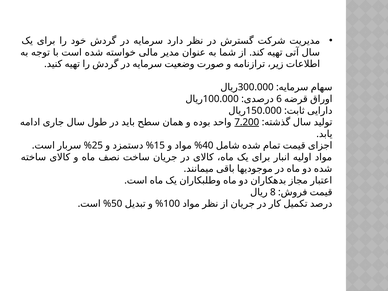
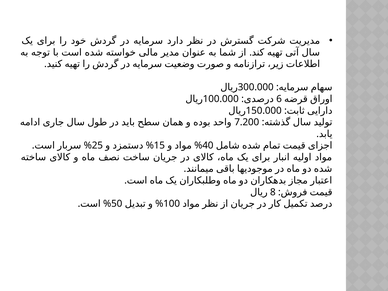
7.200 underline: present -> none (247, 122)
